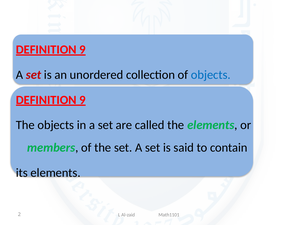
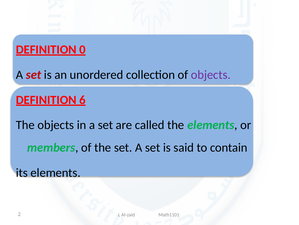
9: 9 -> 0 (82, 49)
objects colour: blue -> purple (211, 74)
9: 9 -> 6 (82, 100)
